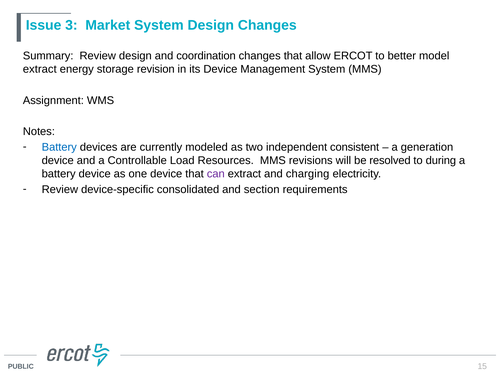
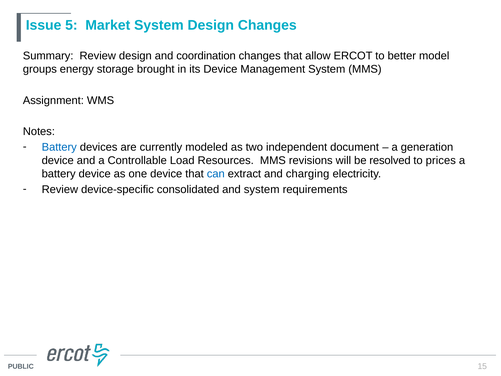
3: 3 -> 5 (71, 25)
extract: extract -> groups (40, 69)
revision: revision -> brought (156, 69)
consistent: consistent -> document (355, 147)
during: during -> prices (441, 160)
can colour: purple -> blue (216, 174)
and section: section -> system (262, 189)
